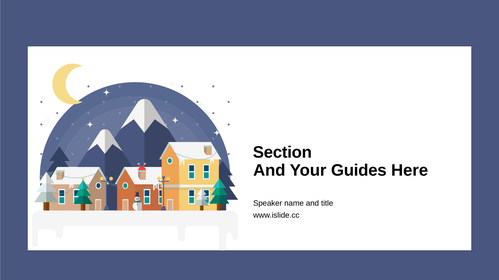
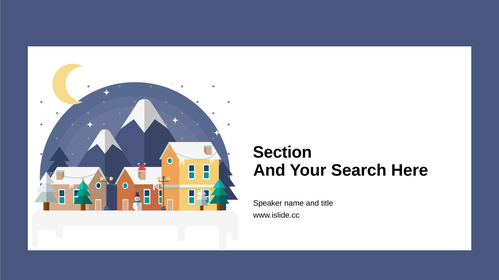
Guides: Guides -> Search (359, 171)
